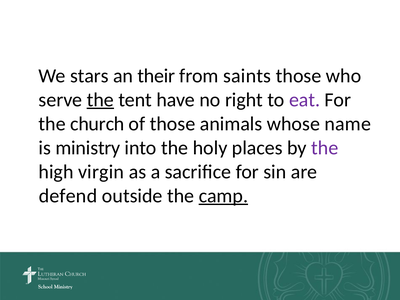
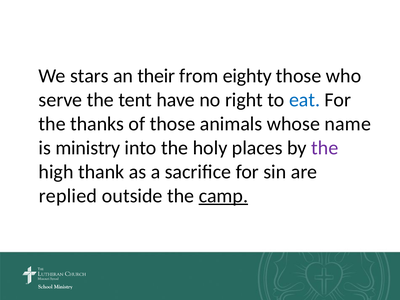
saints: saints -> eighty (247, 76)
the underline: present -> none (100, 100)
eat colour: purple -> blue (305, 100)
church: church -> thanks (97, 124)
virgin: virgin -> thank (101, 172)
defend: defend -> replied (68, 196)
